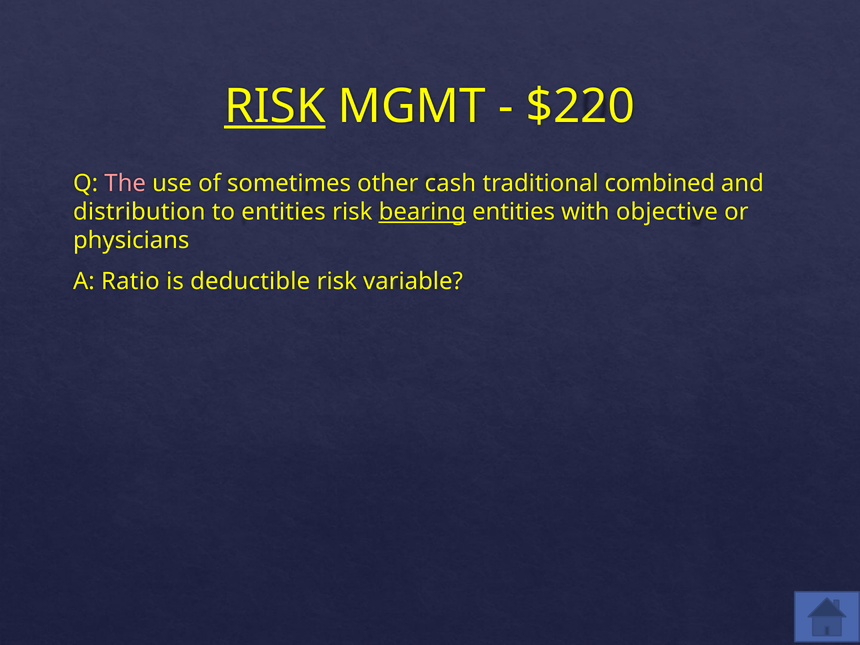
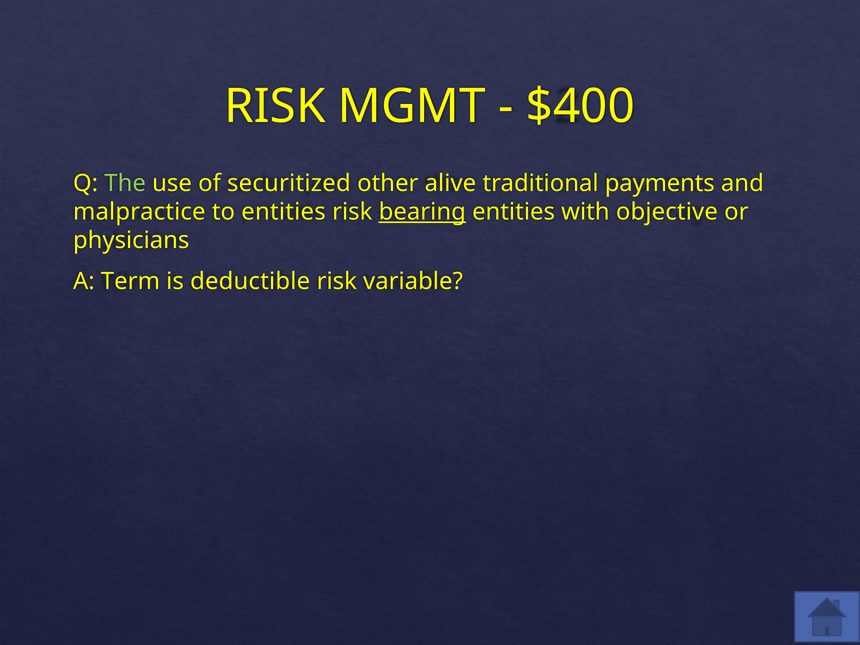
RISK underline: present -> none (275, 106)
$220: $220 -> $400 (580, 106)
The colour: pink -> light green (125, 183)
sometimes: sometimes -> securitized (289, 183)
cash: cash -> alive (450, 183)
combined: combined -> payments (660, 183)
distribution: distribution -> malpractice (139, 212)
Ratio: Ratio -> Term (130, 281)
